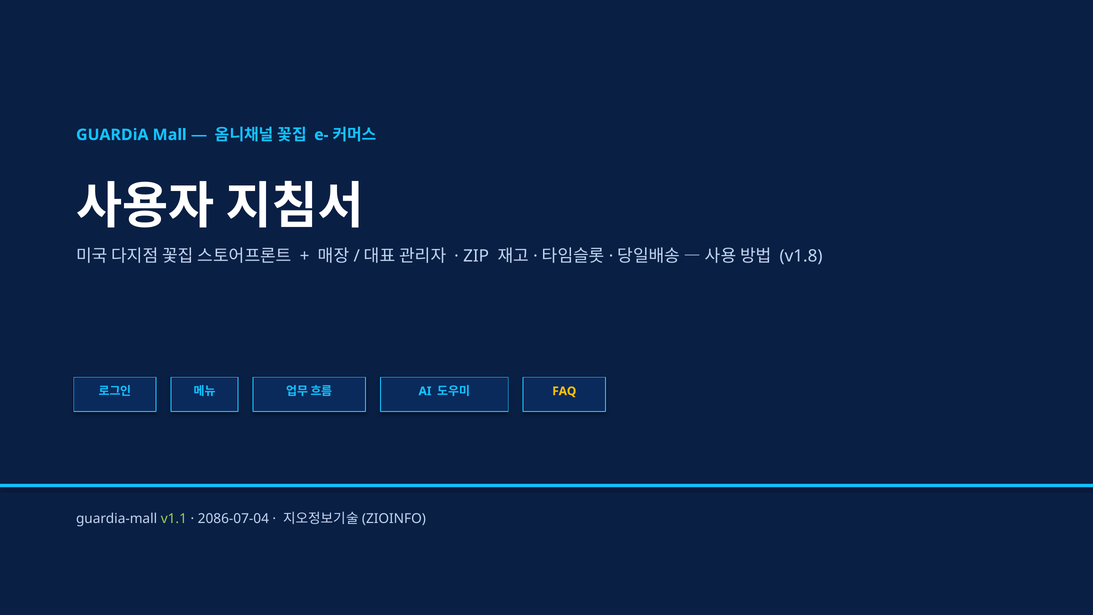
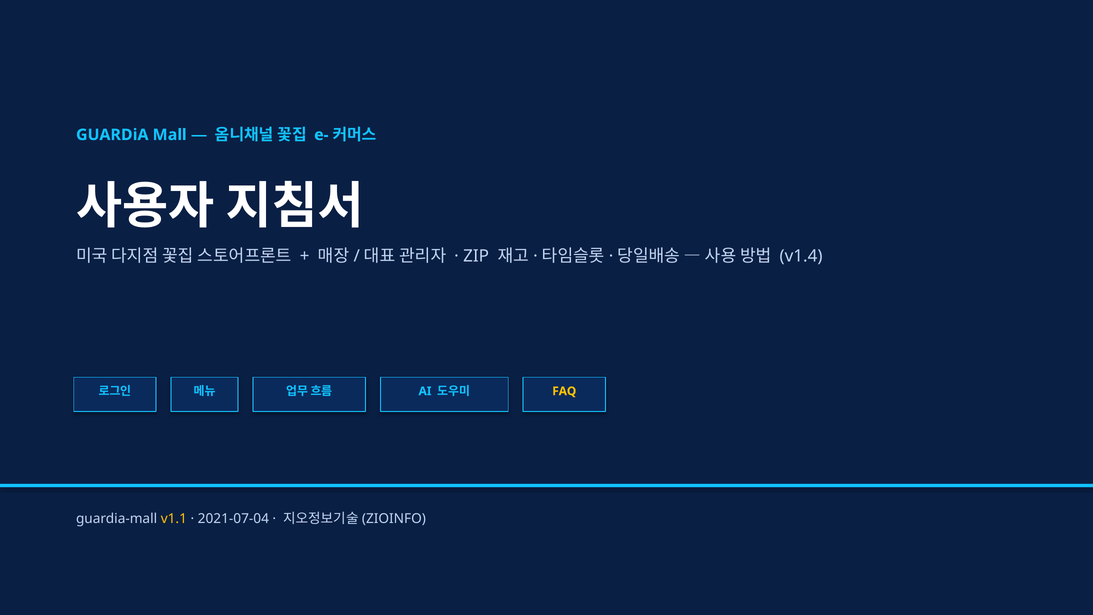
v1.8: v1.8 -> v1.4 (801, 256)
v1.1 colour: light green -> yellow (174, 518)
2086-07-04: 2086-07-04 -> 2021-07-04 (233, 518)
